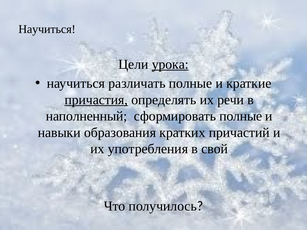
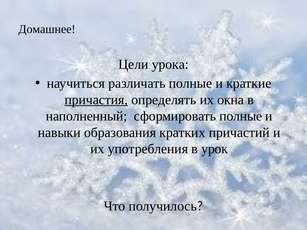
Научиться: Научиться -> Домашнее (47, 29)
урока underline: present -> none (170, 64)
речи: речи -> окна (231, 100)
свой: свой -> урок (215, 149)
